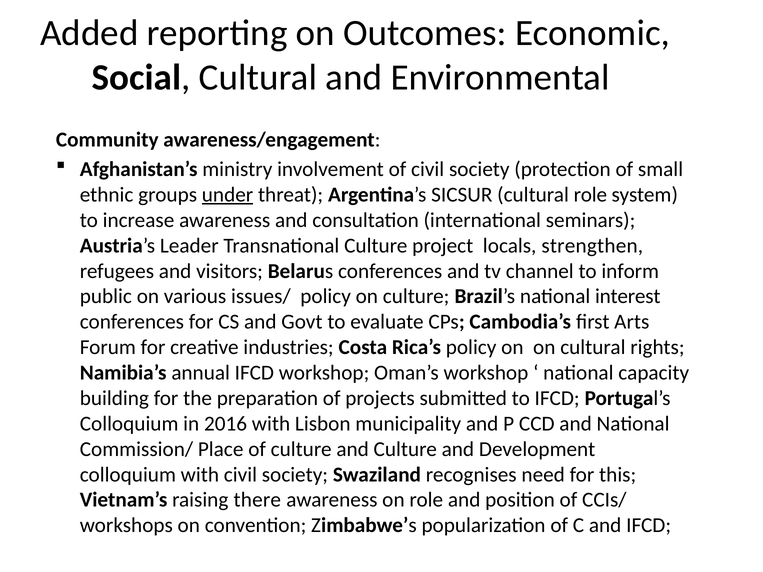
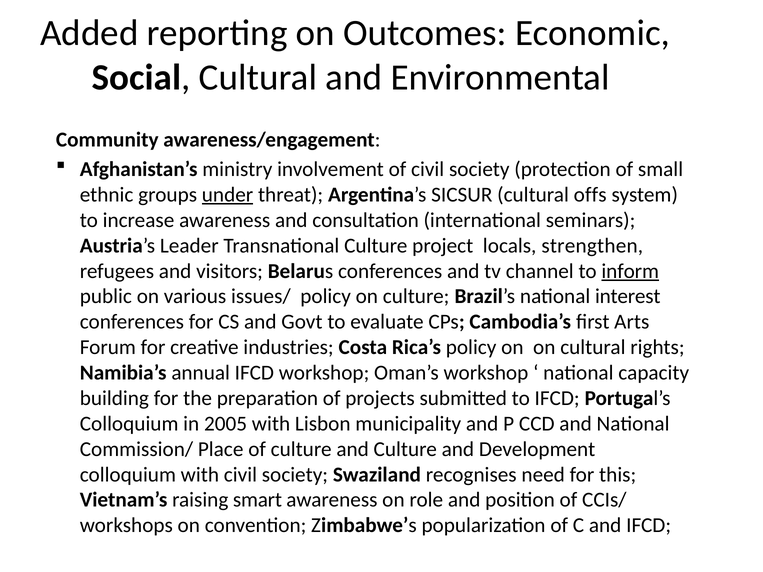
cultural role: role -> offs (590, 195)
inform underline: none -> present (630, 271)
2016: 2016 -> 2005 (226, 424)
there: there -> smart (257, 500)
